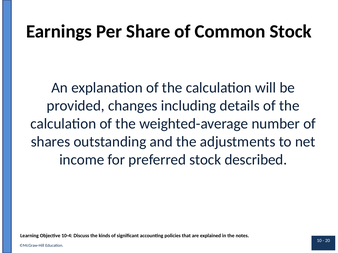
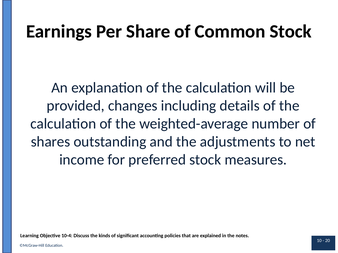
described: described -> measures (256, 160)
